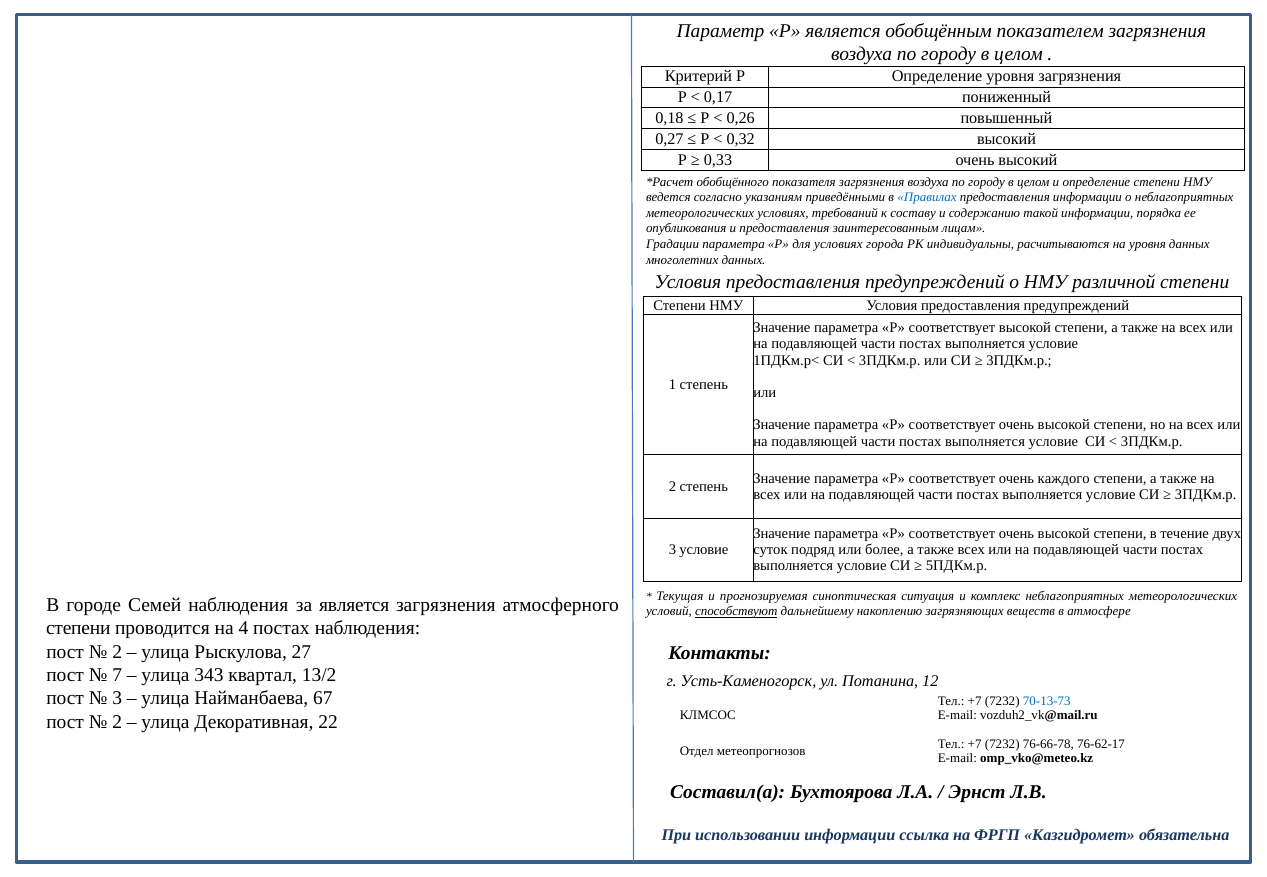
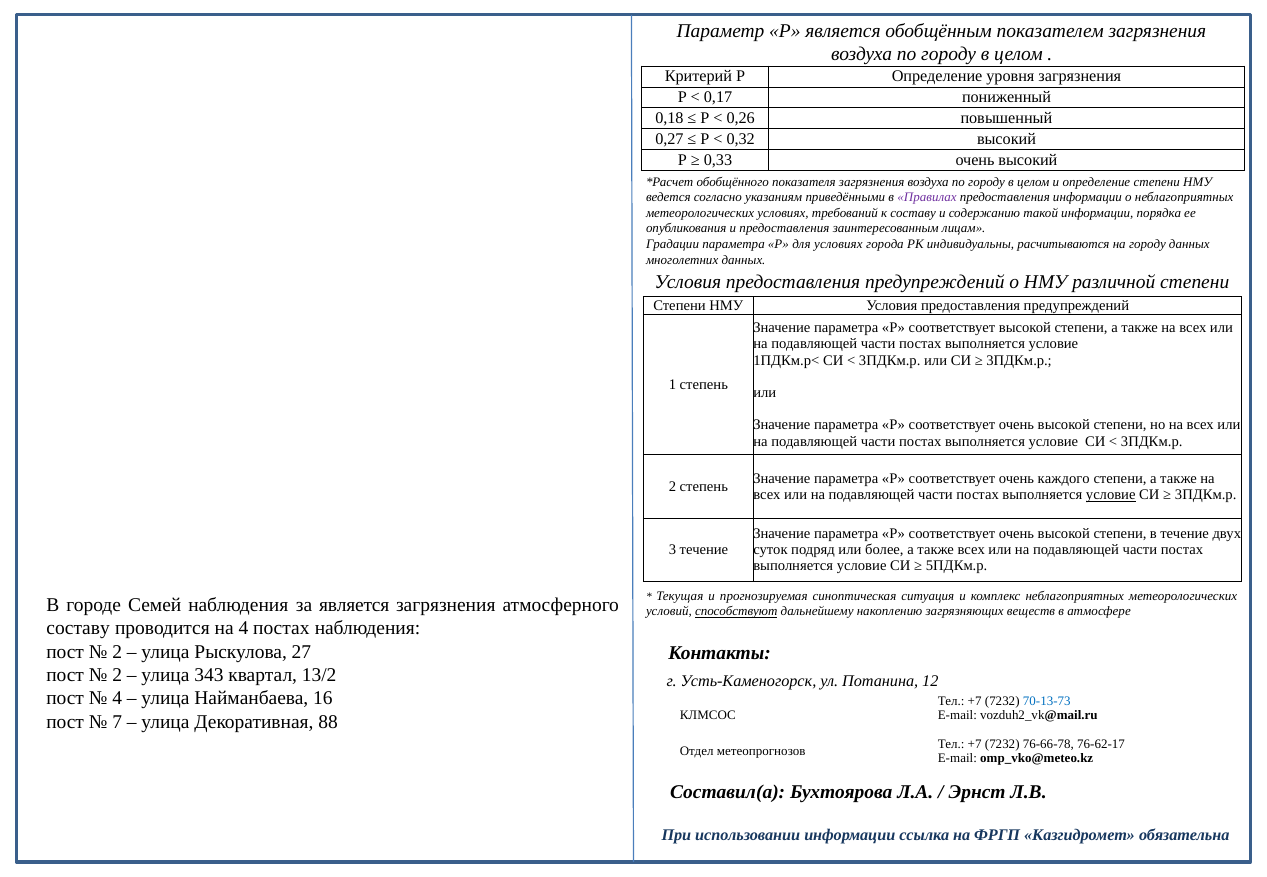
Правилах colour: blue -> purple (927, 198)
на уровня: уровня -> городу (1147, 244)
условие underline: none -> present (1111, 495)
3 условие: условие -> течение (704, 550)
степени: степени -> составу (78, 628)
7: 7 -> 2 (117, 675)
3: 3 -> 4 (117, 698)
67: 67 -> 16 (323, 698)
2: 2 -> 7 (117, 722)
22: 22 -> 88 (328, 722)
